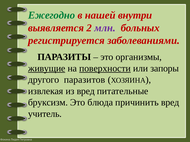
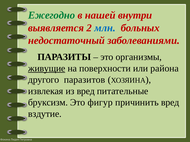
млн colour: purple -> blue (105, 28)
регистрируется: регистрируется -> недостаточный (66, 41)
поверхности underline: present -> none (105, 69)
запоры: запоры -> района (165, 69)
блюда: блюда -> фигур (100, 103)
учитель: учитель -> вздутие (45, 114)
